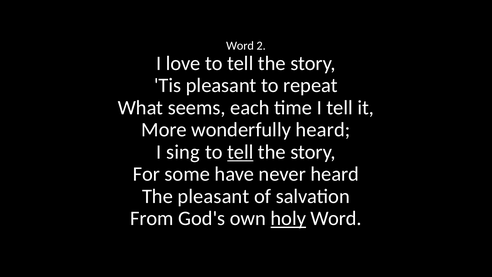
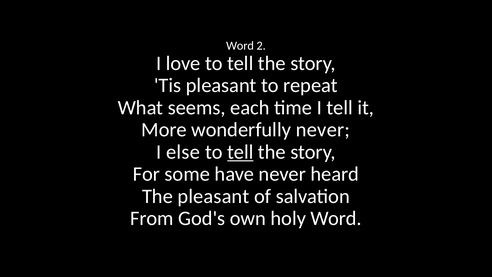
wonderfully heard: heard -> never (323, 130)
sing: sing -> else (183, 152)
holy underline: present -> none (288, 218)
